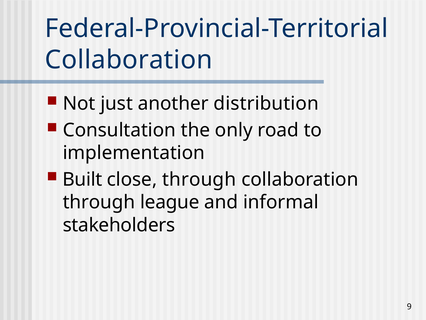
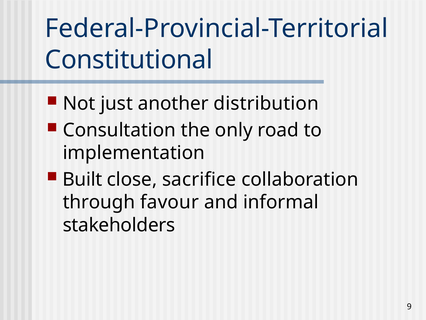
Collaboration: Collaboration -> Constitutional (129, 60)
close through: through -> sacrifice (199, 179)
league: league -> favour (170, 202)
